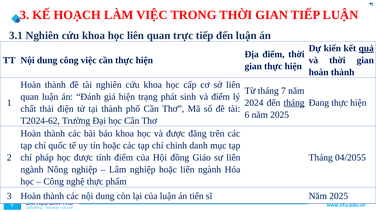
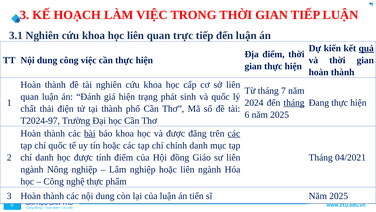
và điểm: điểm -> quốc (221, 96)
T2024-62: T2024-62 -> T2024-97 (40, 120)
bài underline: none -> present (90, 133)
các underline: none -> present (234, 133)
chí pháp: pháp -> danh (44, 157)
04/2055: 04/2055 -> 04/2021 (350, 157)
